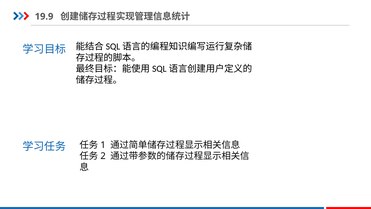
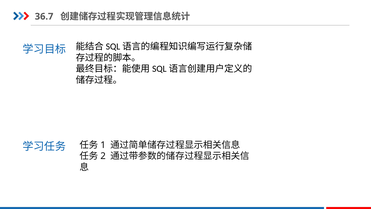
19.9: 19.9 -> 36.7 (44, 16)
